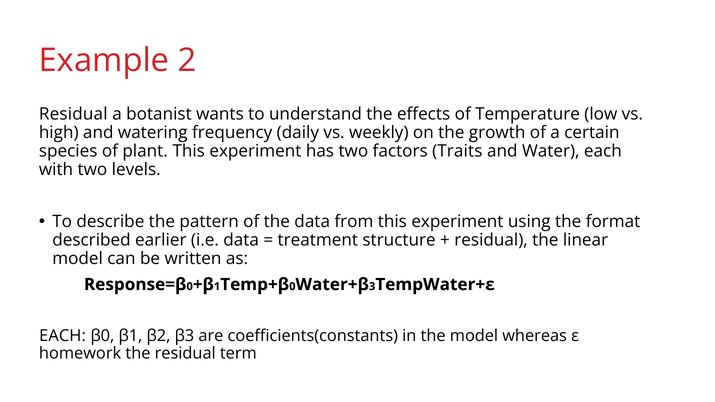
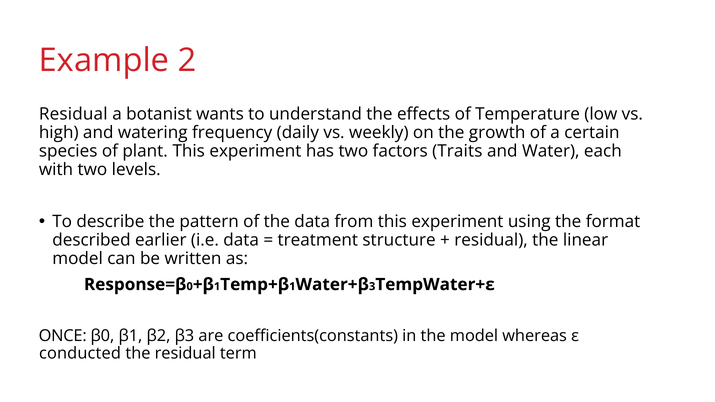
0: 0 -> 1 (292, 287)
EACH: EACH -> ONCE (63, 336)
homework: homework -> conducted (80, 354)
